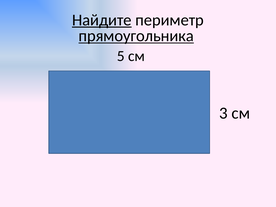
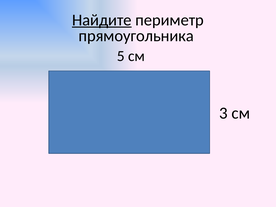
прямоугольника underline: present -> none (136, 36)
